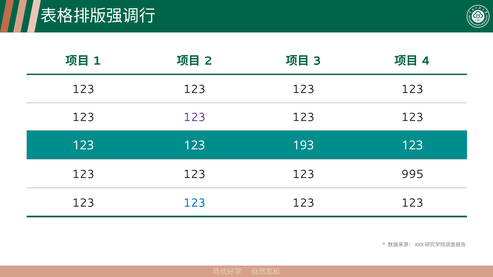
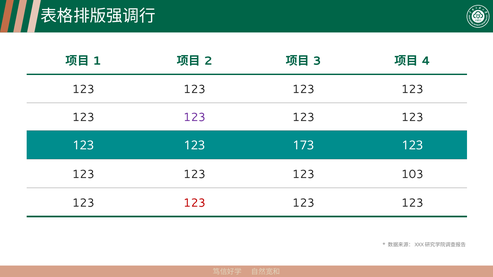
193: 193 -> 173 (303, 146)
995: 995 -> 103 (412, 174)
123 colour: blue -> red (194, 203)
